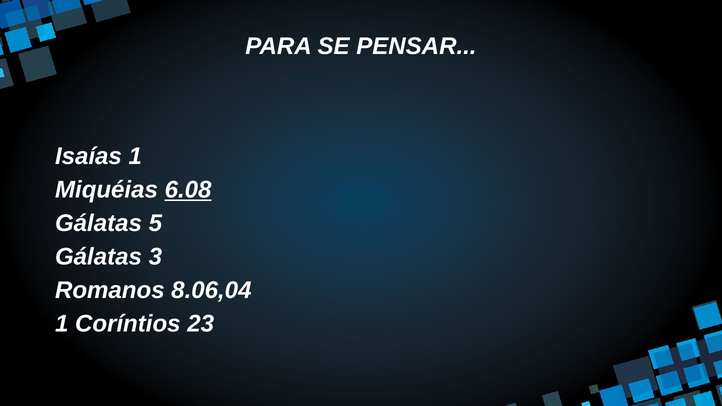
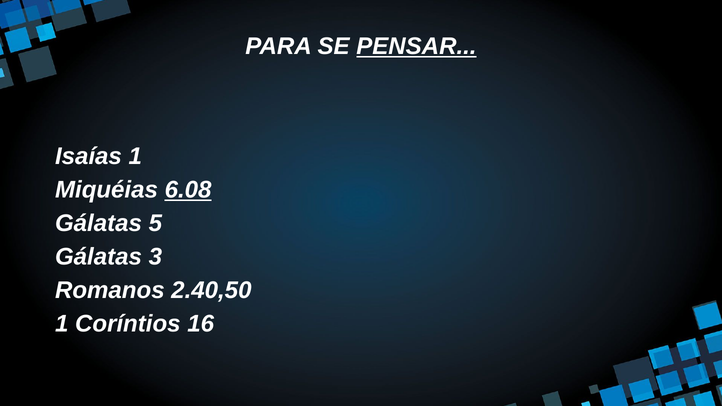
PENSAR underline: none -> present (416, 46)
8.06,04: 8.06,04 -> 2.40,50 (211, 291)
23: 23 -> 16 (201, 324)
